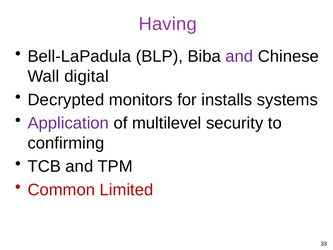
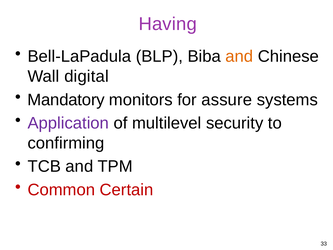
and colour: purple -> orange (239, 56)
Decrypted: Decrypted -> Mandatory (66, 100)
installs: installs -> assure (227, 100)
Limited: Limited -> Certain (127, 190)
